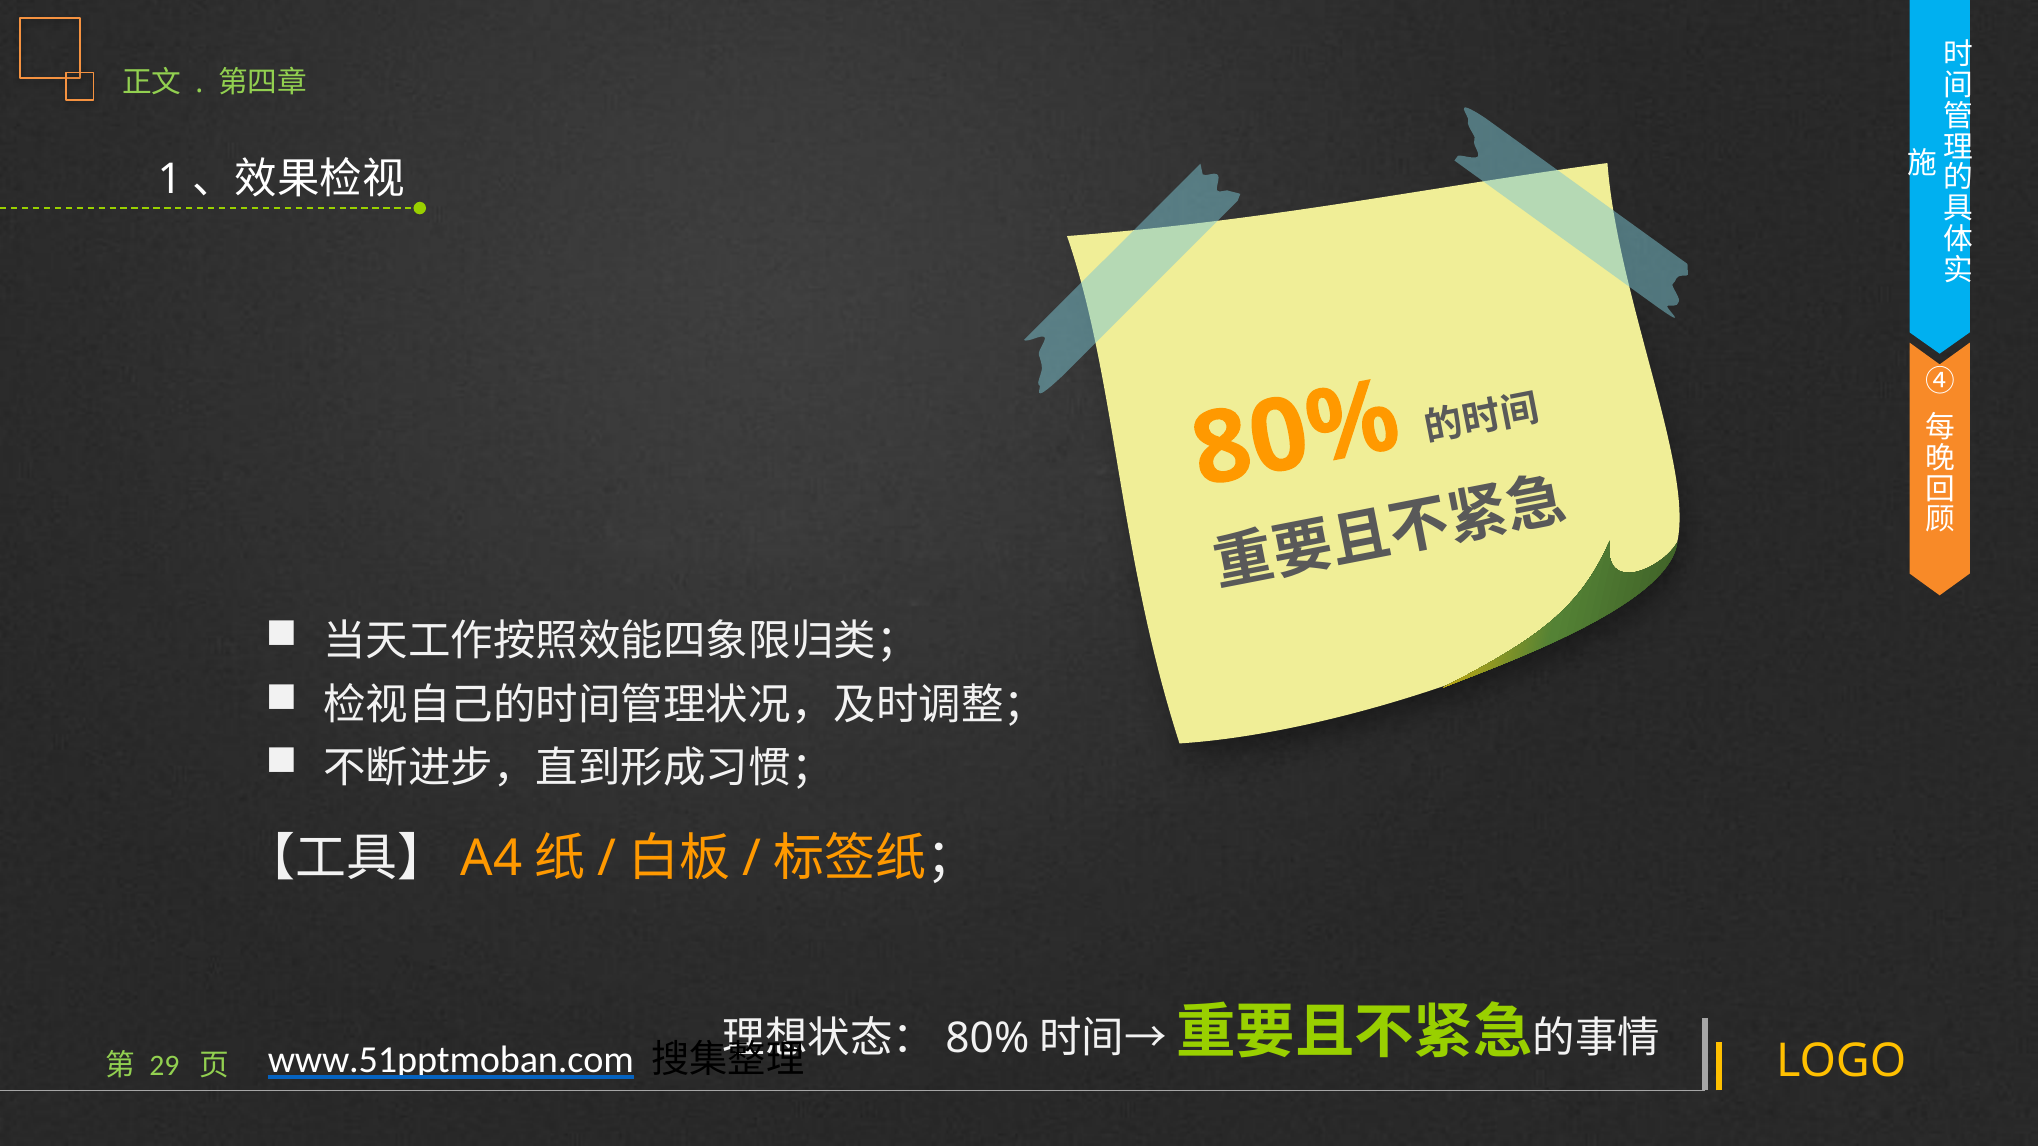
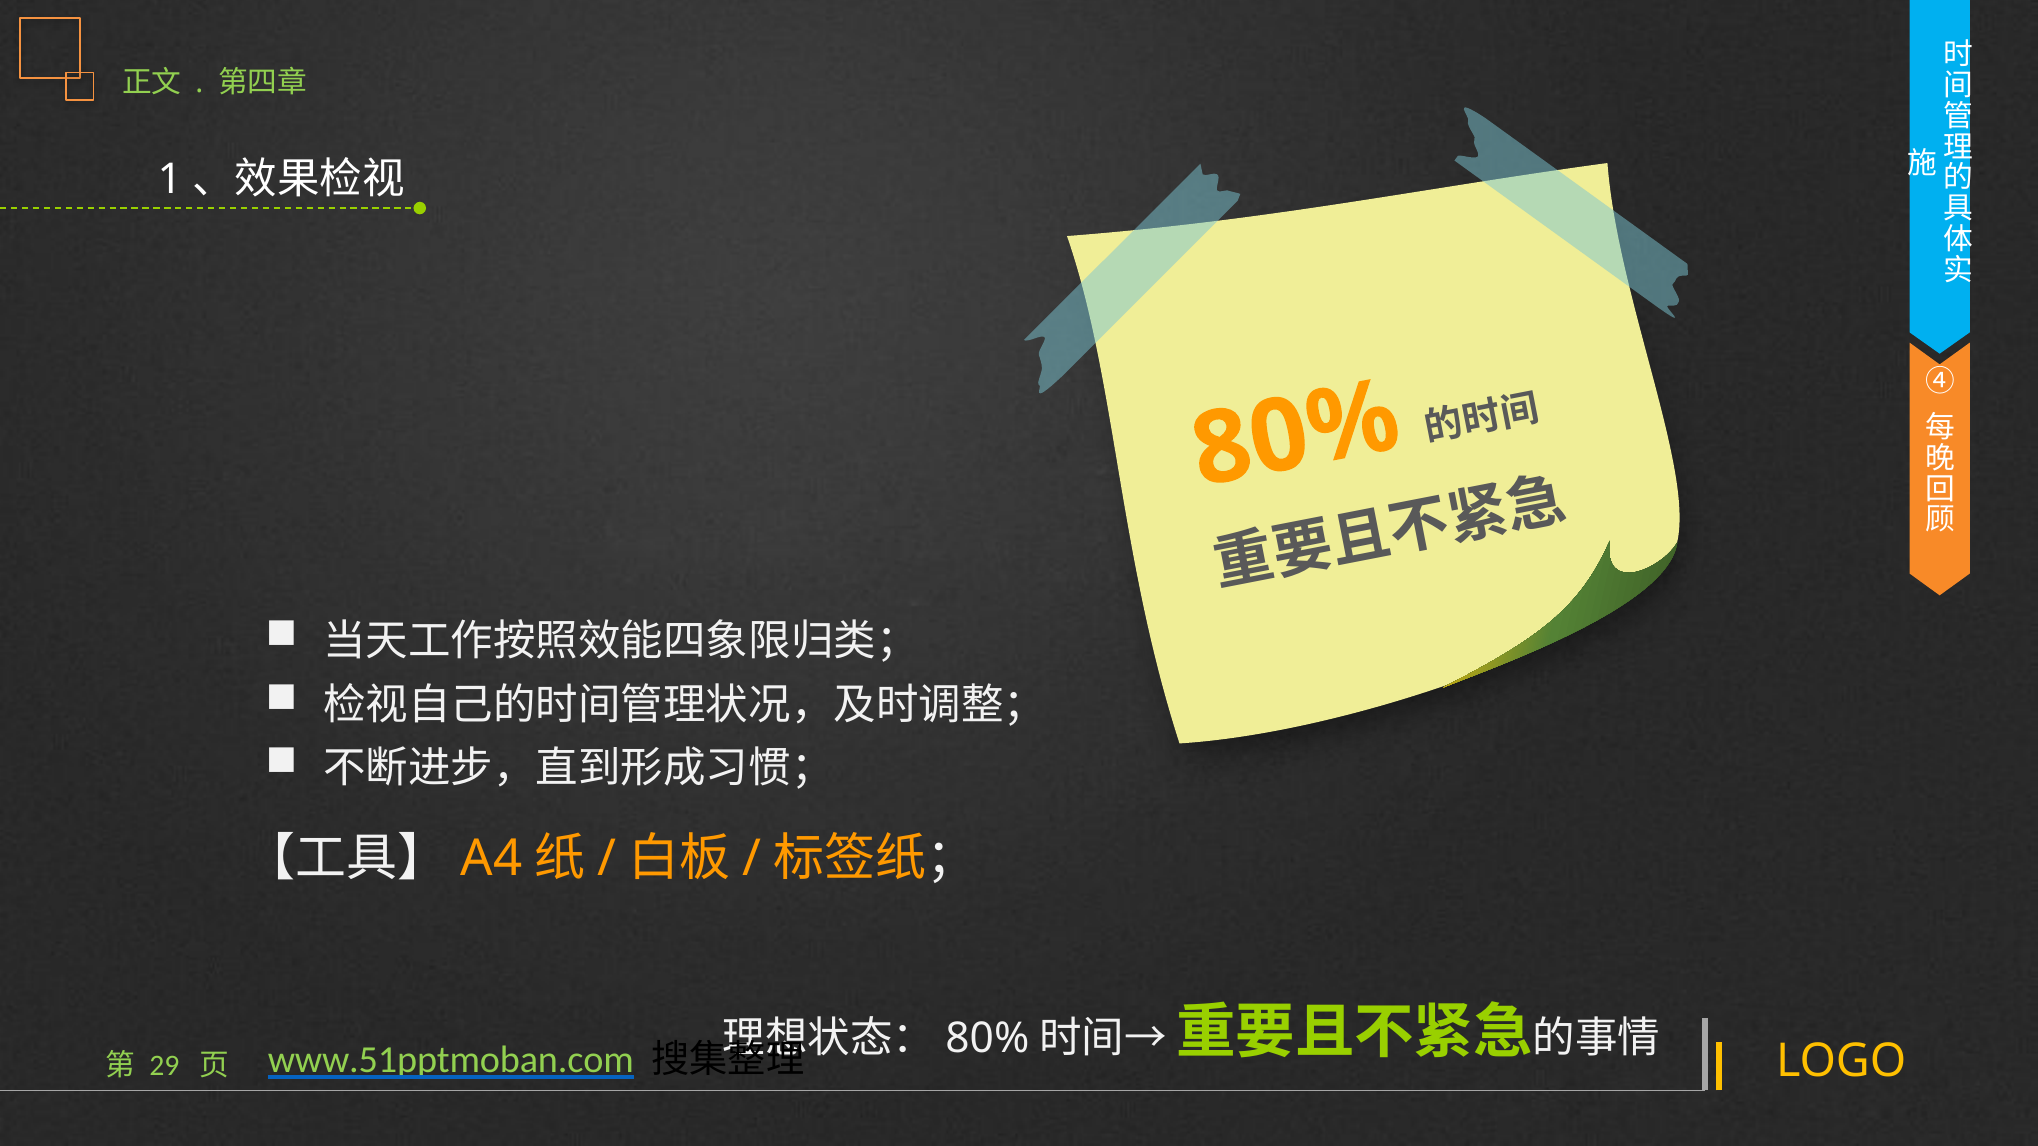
www.51pptmoban.com colour: white -> light green (451, 1060)
